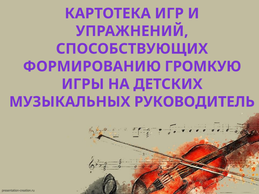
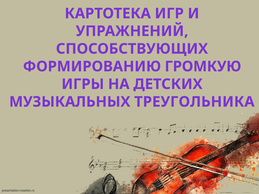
РУКОВОДИТЕЛЬ: РУКОВОДИТЕЛЬ -> ТРЕУГОЛЬНИКА (194, 102)
